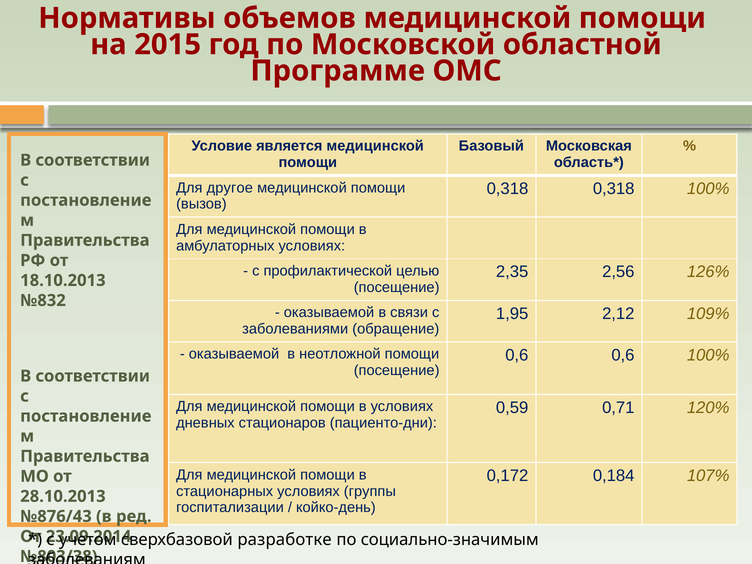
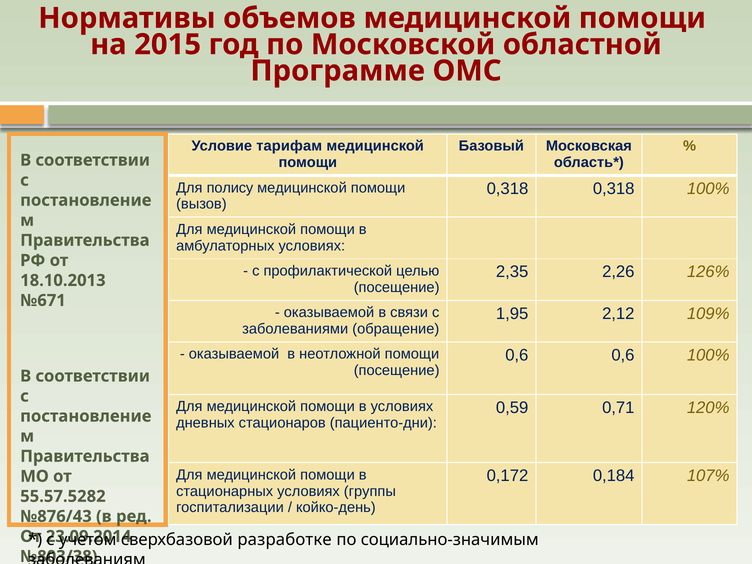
является: является -> тарифам (289, 146)
другое: другое -> полису (230, 188)
2,56: 2,56 -> 2,26 (618, 272)
№832: №832 -> №671 (43, 300)
28.10.2013: 28.10.2013 -> 55.57.5282 (63, 496)
